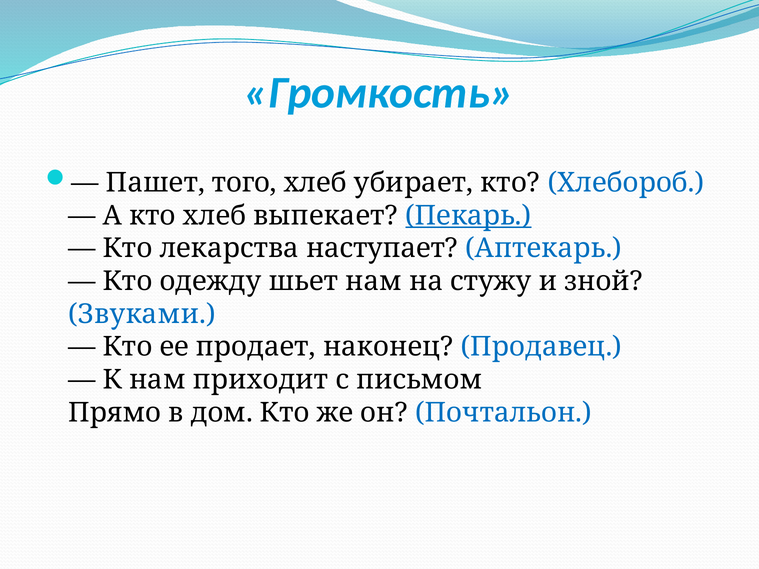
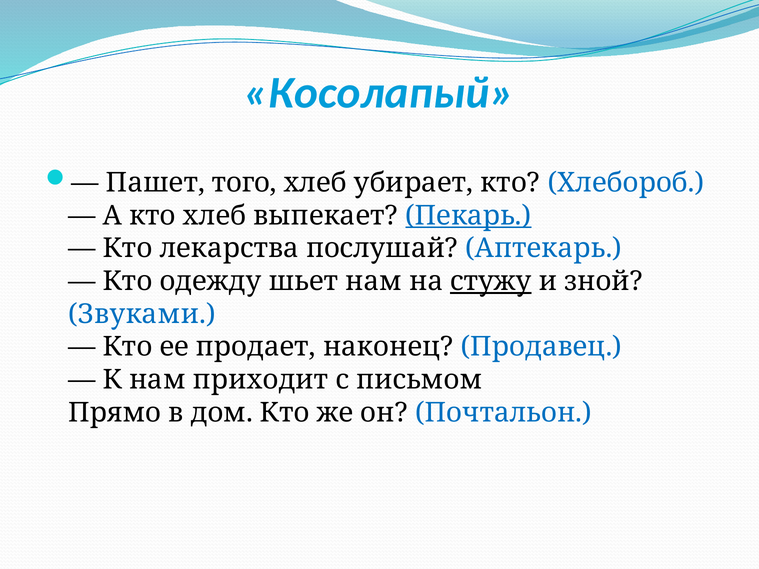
Громкость: Громкость -> Косолапый (379, 93)
наступает: наступает -> послушай (382, 248)
стужу underline: none -> present (491, 281)
